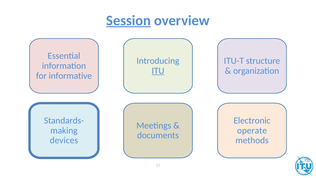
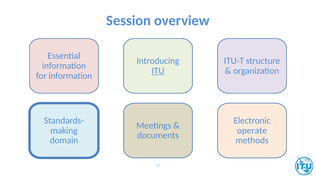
Session underline: present -> none (129, 20)
for informative: informative -> information (70, 76)
devices: devices -> domain (64, 140)
